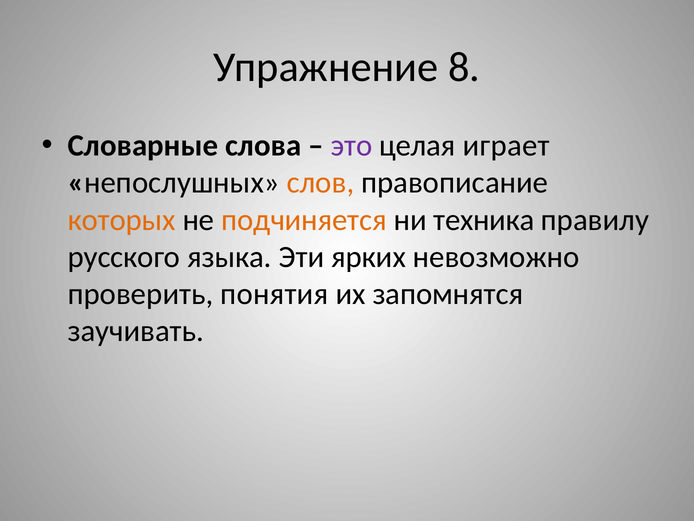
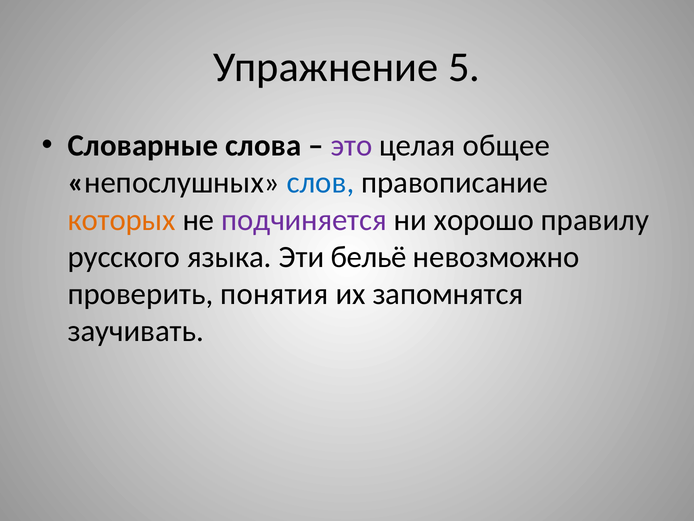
8: 8 -> 5 (464, 67)
играет: играет -> общее (506, 146)
слов colour: orange -> blue (320, 183)
подчиняется colour: orange -> purple (304, 220)
техника: техника -> хорошо (484, 220)
ярких: ярких -> бельё (369, 257)
